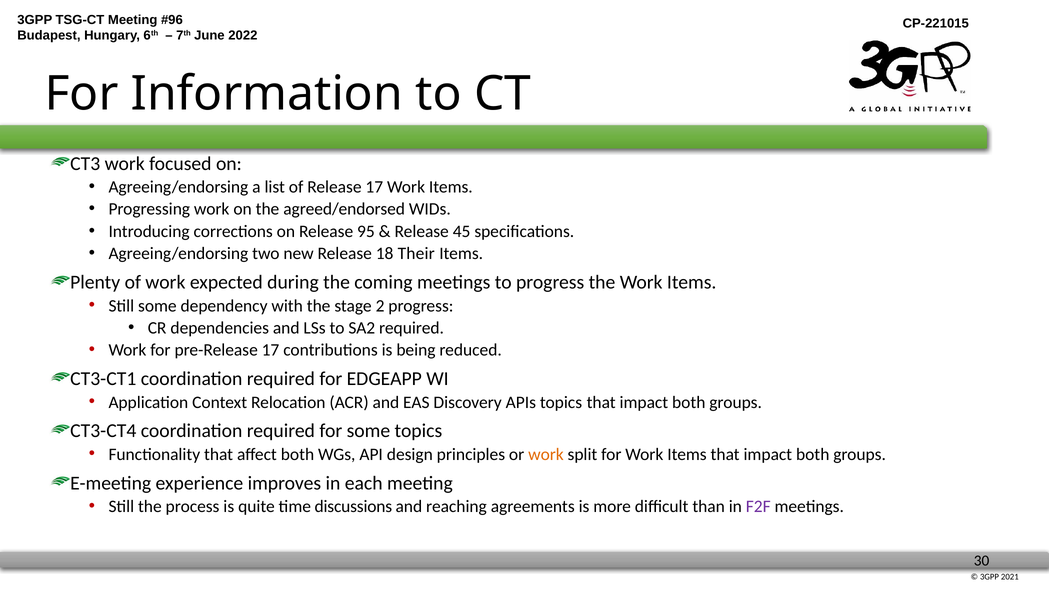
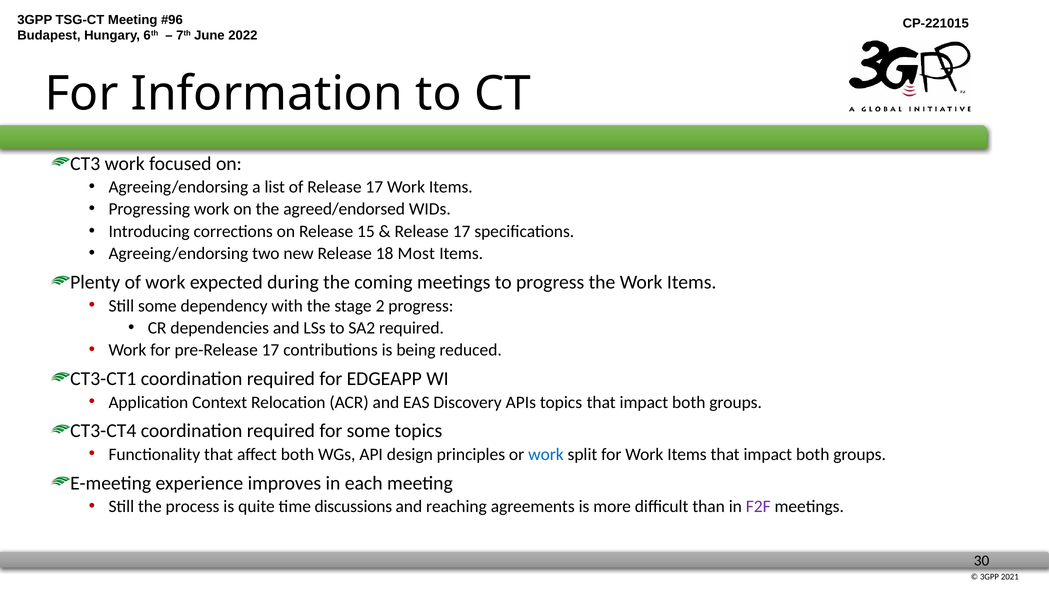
95: 95 -> 15 (366, 231)
45: 45 -> 17 (462, 231)
Their: Their -> Most (416, 254)
work colour: orange -> blue (546, 454)
